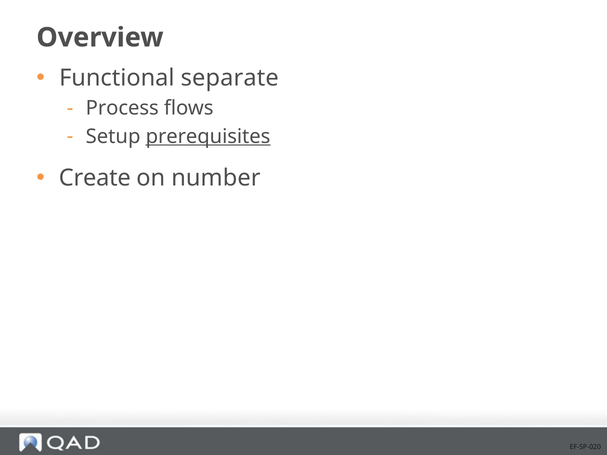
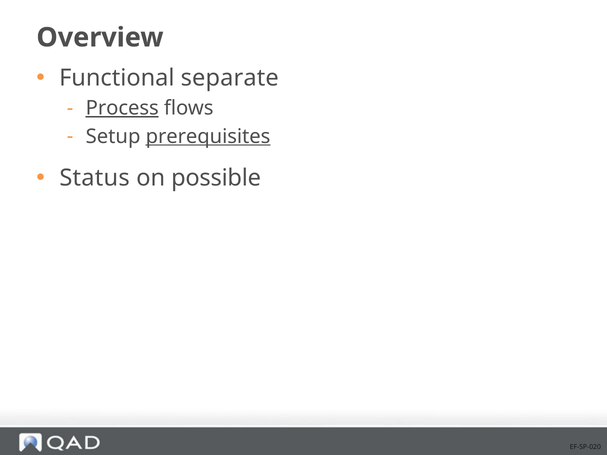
Process underline: none -> present (122, 108)
Create: Create -> Status (95, 178)
number: number -> possible (216, 178)
